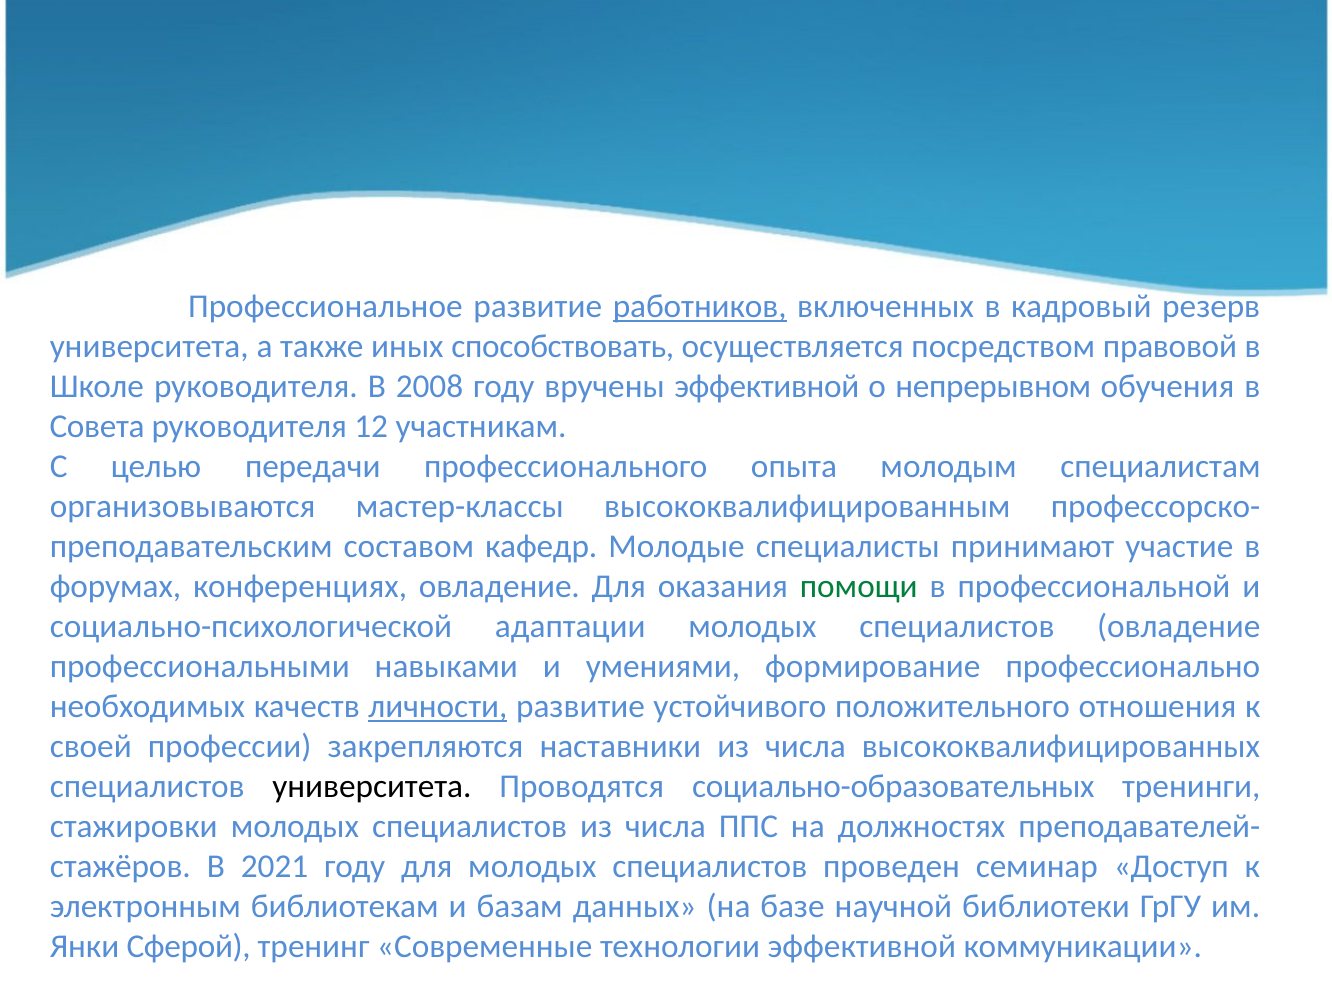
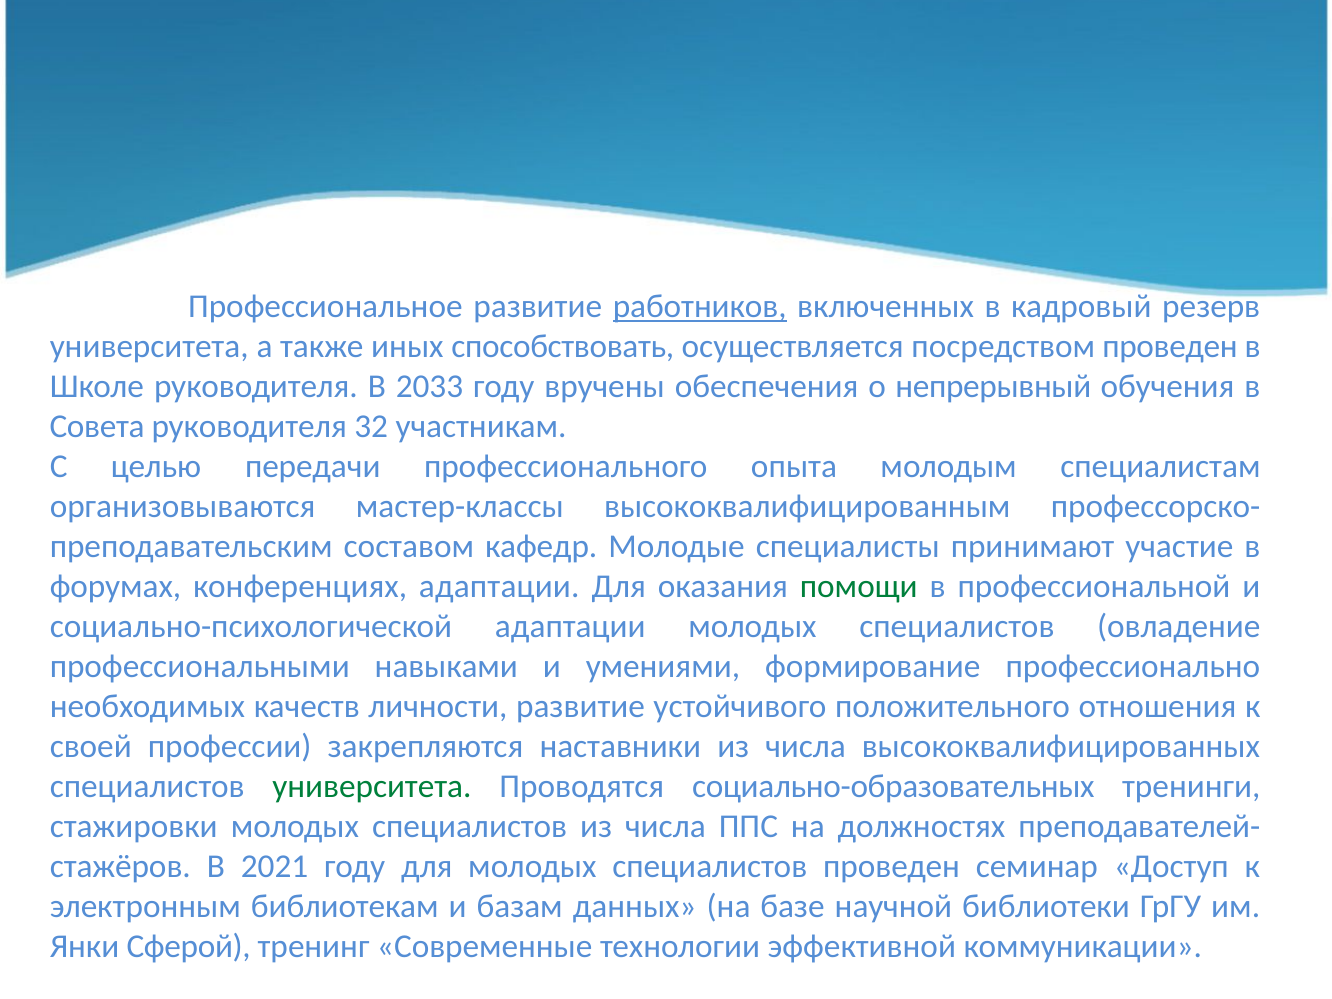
посредством правовой: правовой -> проведен (1170, 347)
2008: 2008 -> 2033 (429, 387)
вручены эффективной: эффективной -> обеспечения (767, 387)
непрерывном: непрерывном -> непрерывный (993, 387)
12: 12 -> 32 (371, 427)
конференциях овладение: овладение -> адаптации (499, 587)
личности underline: present -> none (438, 707)
университета colour: black -> green (372, 786)
